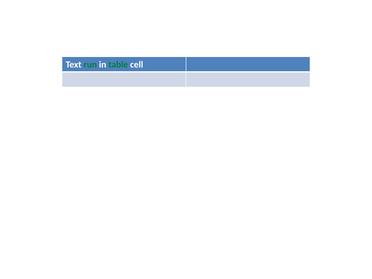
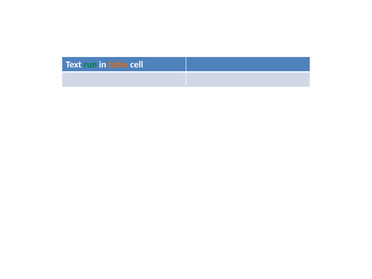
table colour: green -> orange (118, 64)
